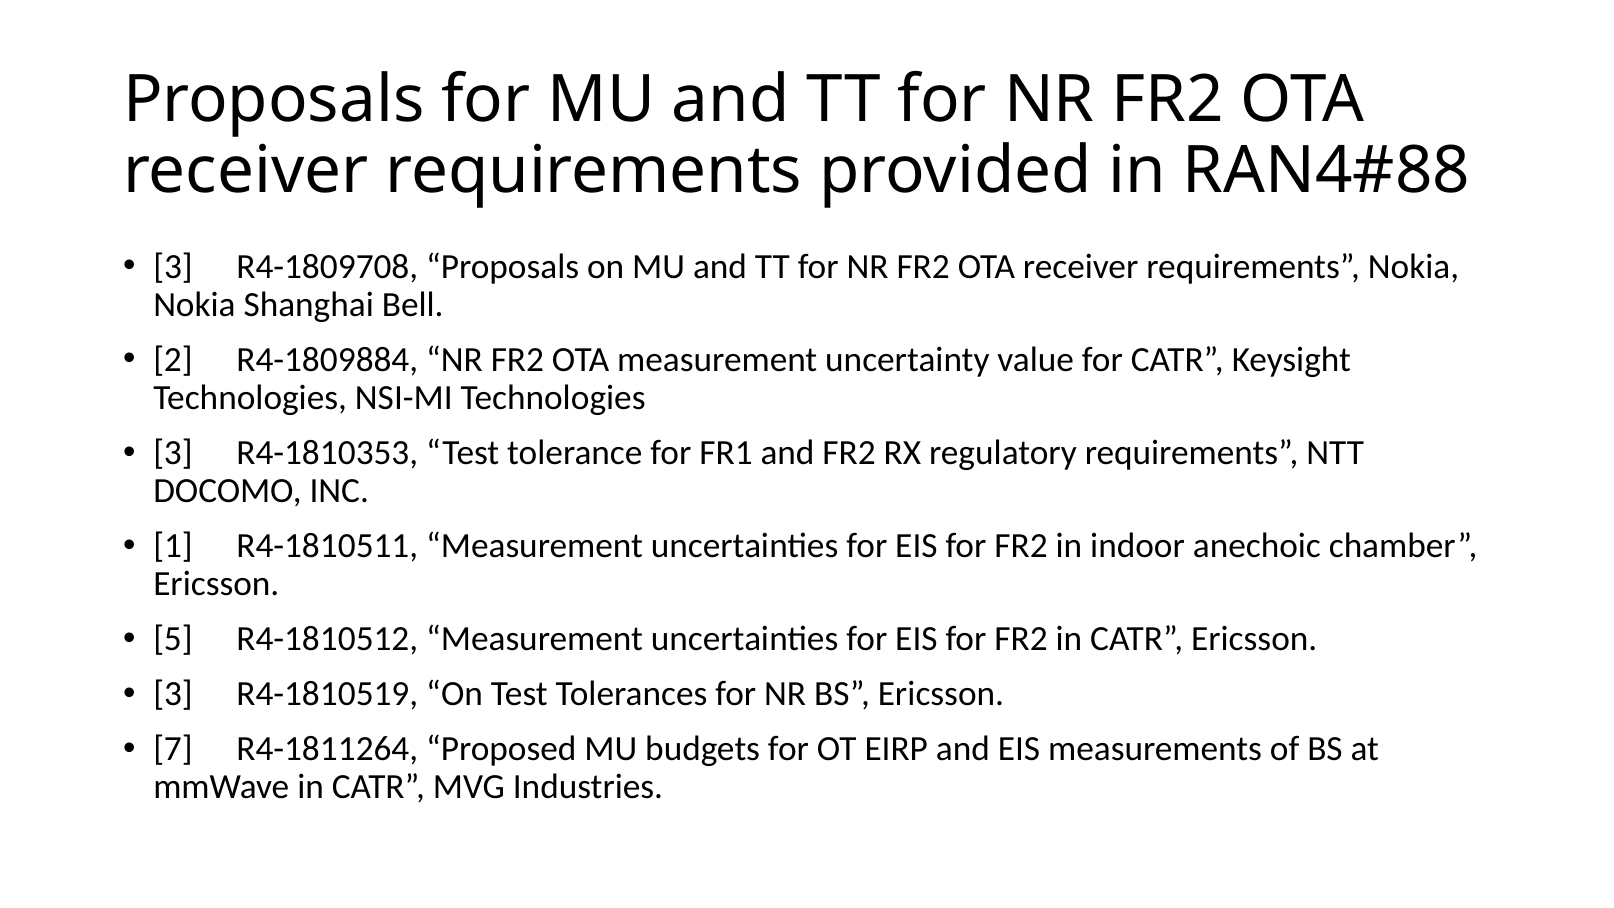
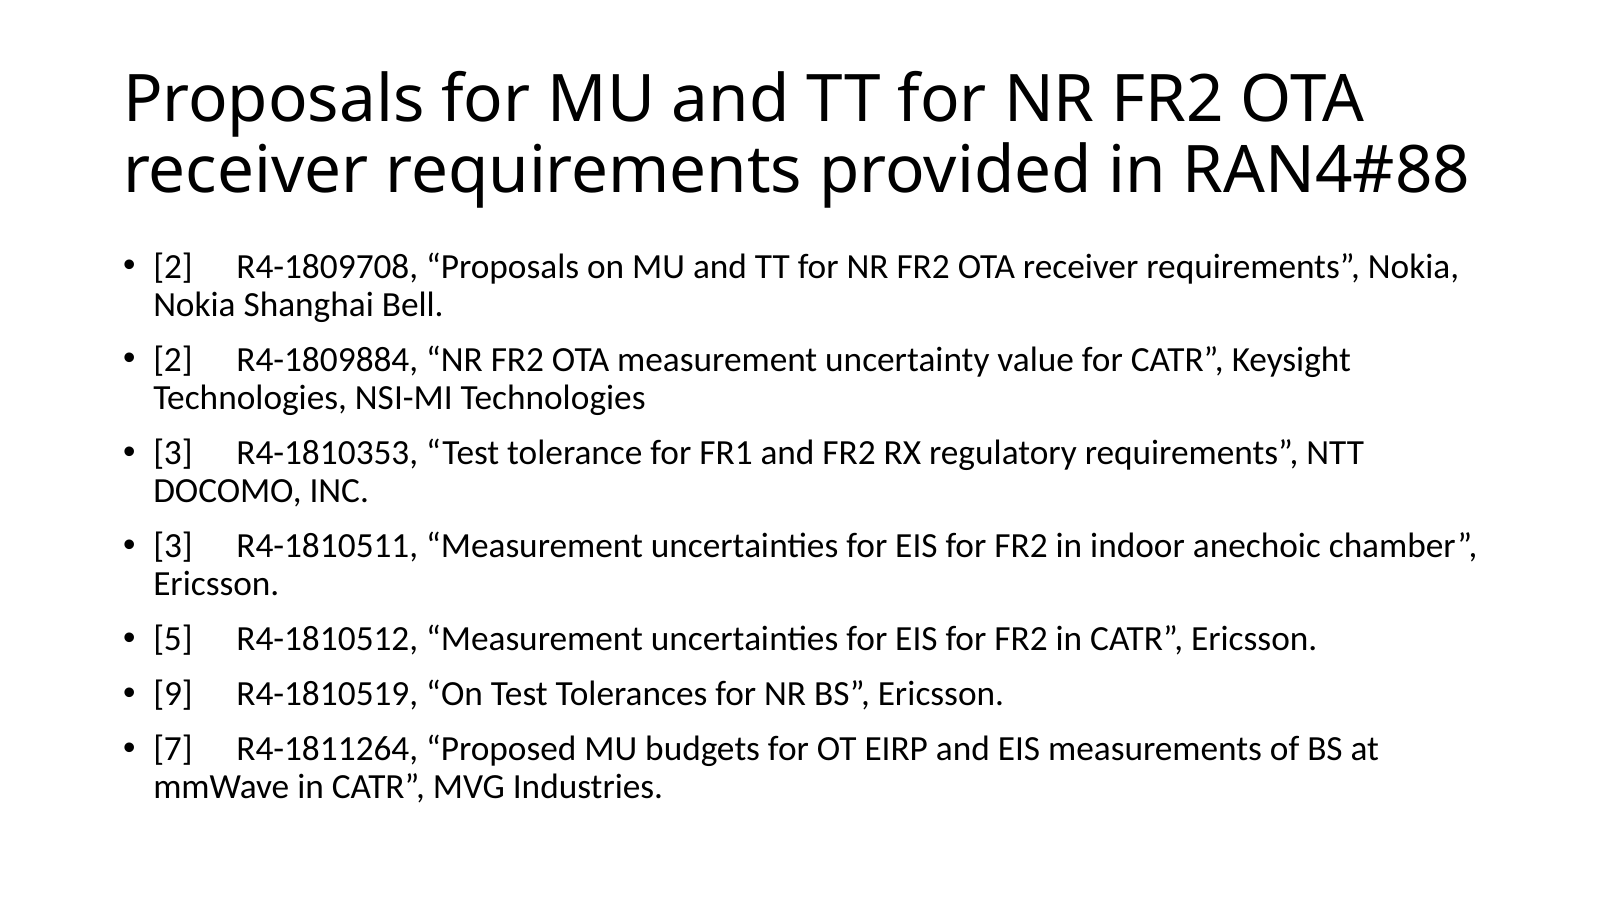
3: 3 -> 2 (173, 267)
1: 1 -> 3 (173, 546)
3: 3 -> 9 (173, 694)
